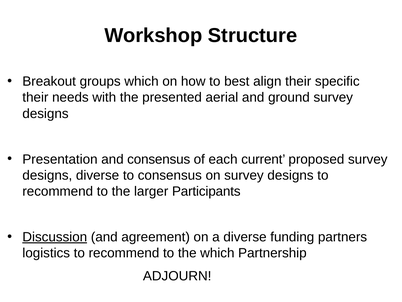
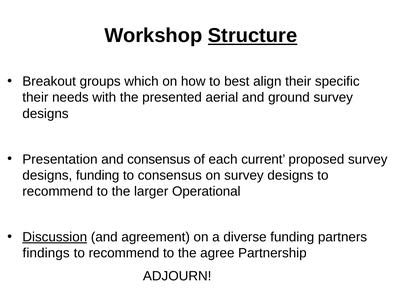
Structure underline: none -> present (253, 36)
designs diverse: diverse -> funding (98, 175)
Participants: Participants -> Operational (206, 191)
logistics: logistics -> findings (46, 253)
the which: which -> agree (217, 253)
